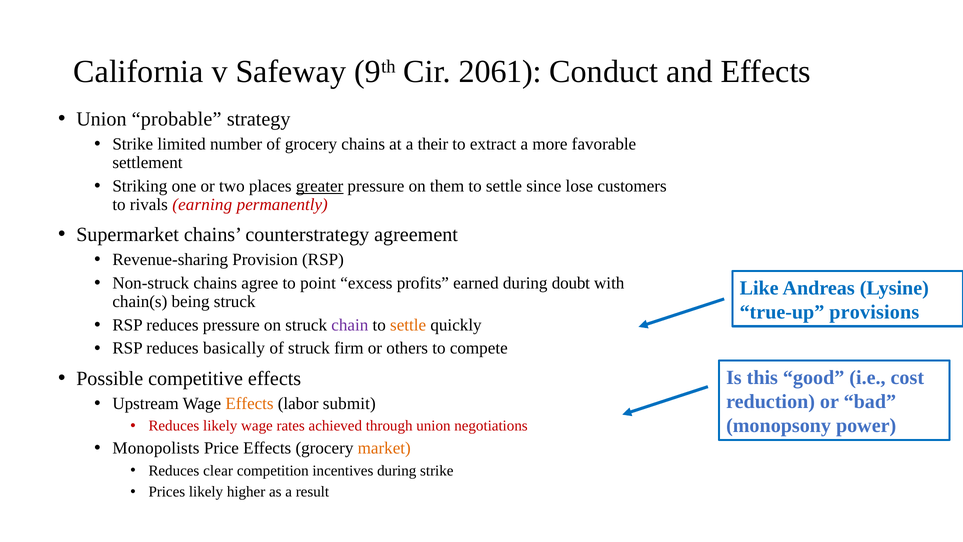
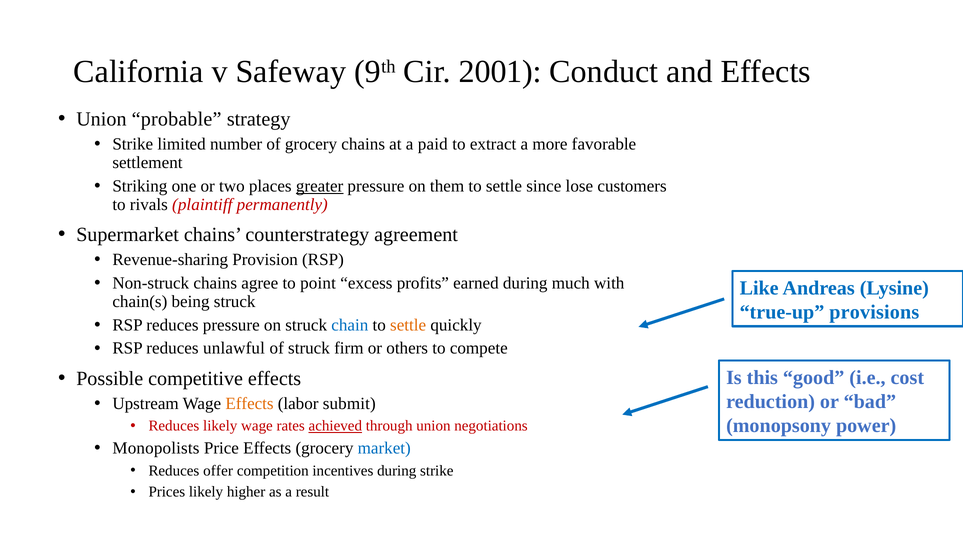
2061: 2061 -> 2001 (500, 72)
their: their -> paid (433, 144)
earning: earning -> plaintiff (202, 204)
doubt: doubt -> much (571, 283)
chain colour: purple -> blue (350, 325)
basically: basically -> unlawful (234, 348)
achieved underline: none -> present (335, 426)
market colour: orange -> blue (384, 448)
clear: clear -> offer (218, 470)
